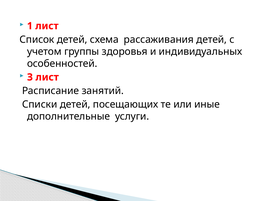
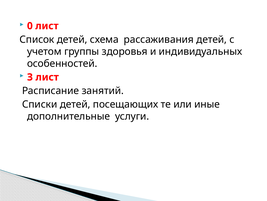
1: 1 -> 0 (30, 26)
